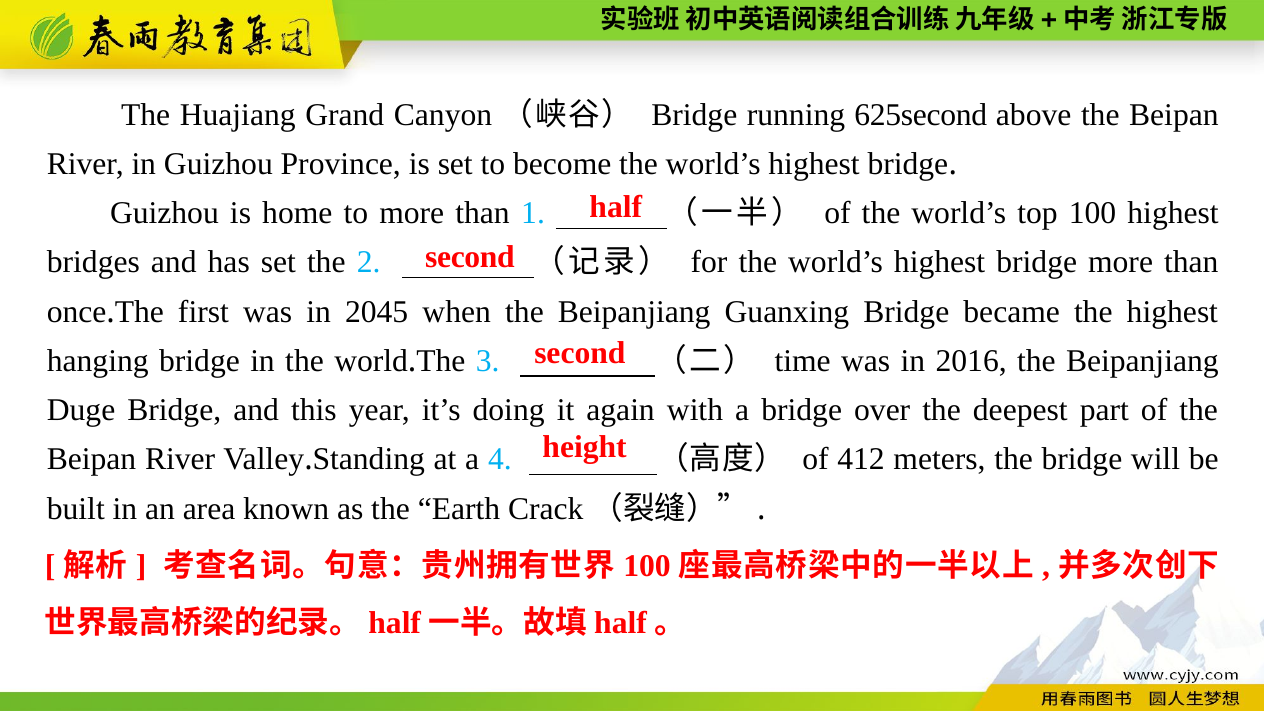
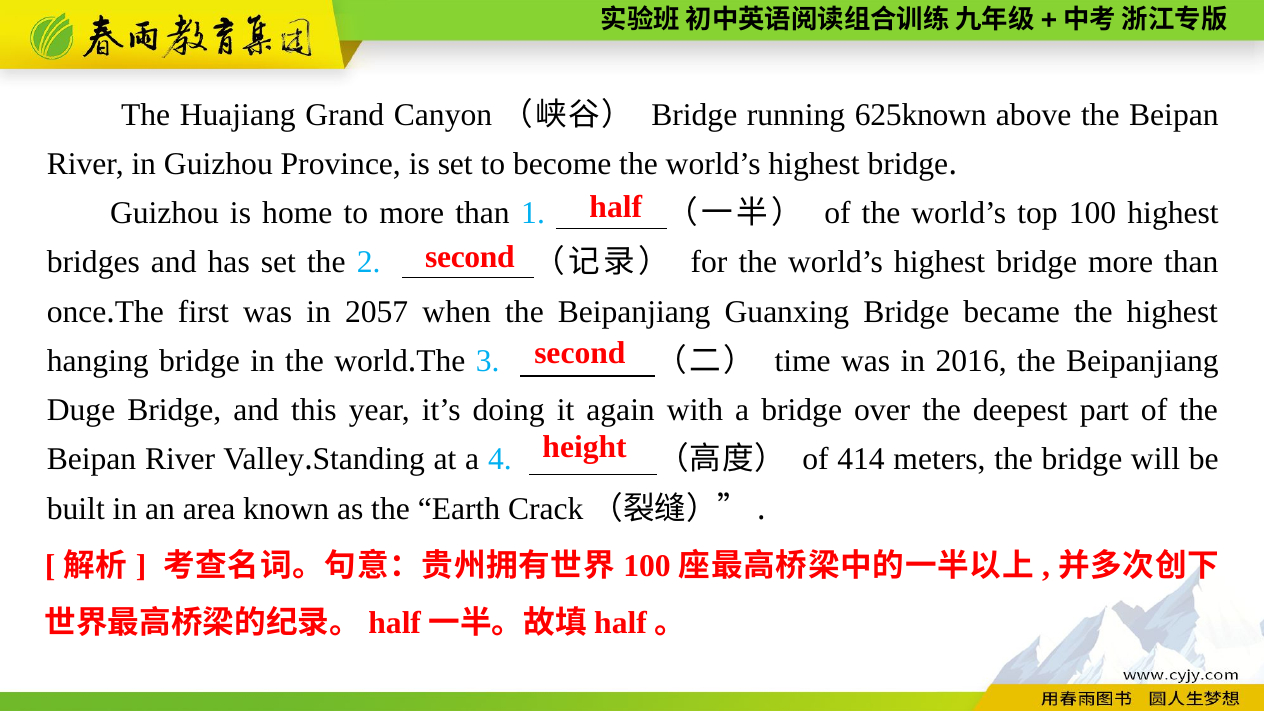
625second: 625second -> 625known (921, 115)
2045: 2045 -> 2057 (377, 312)
412: 412 -> 414 (861, 460)
